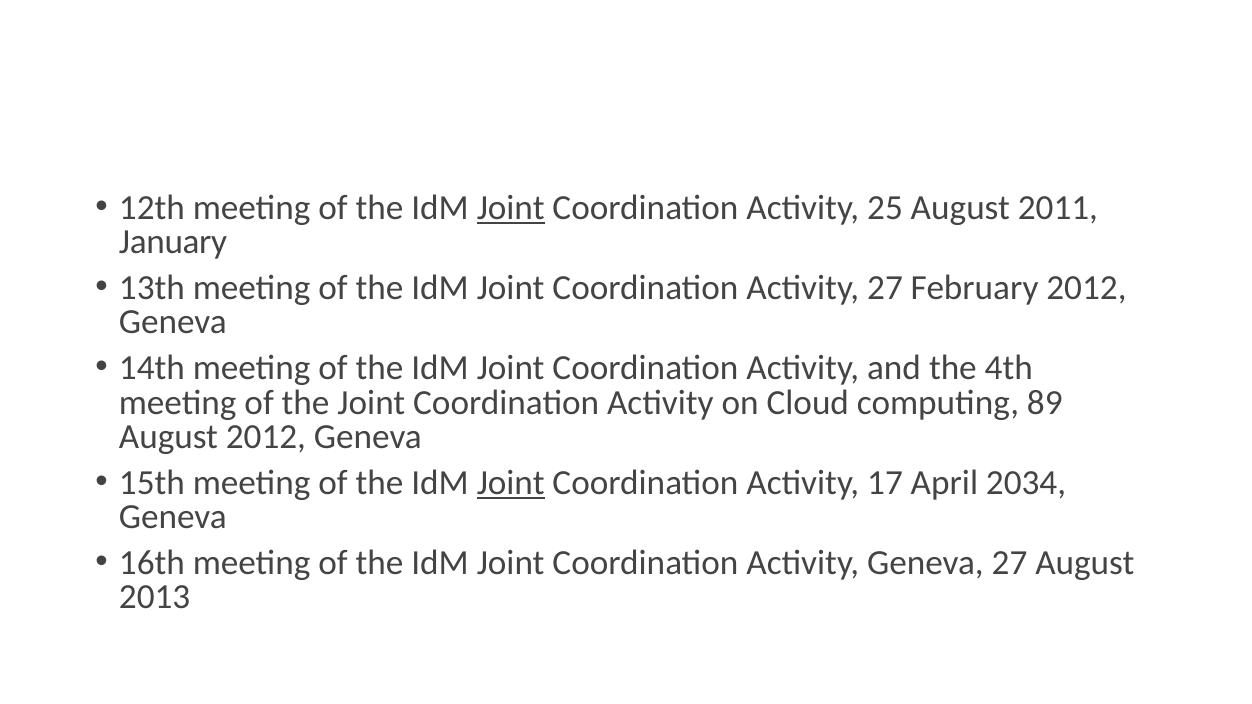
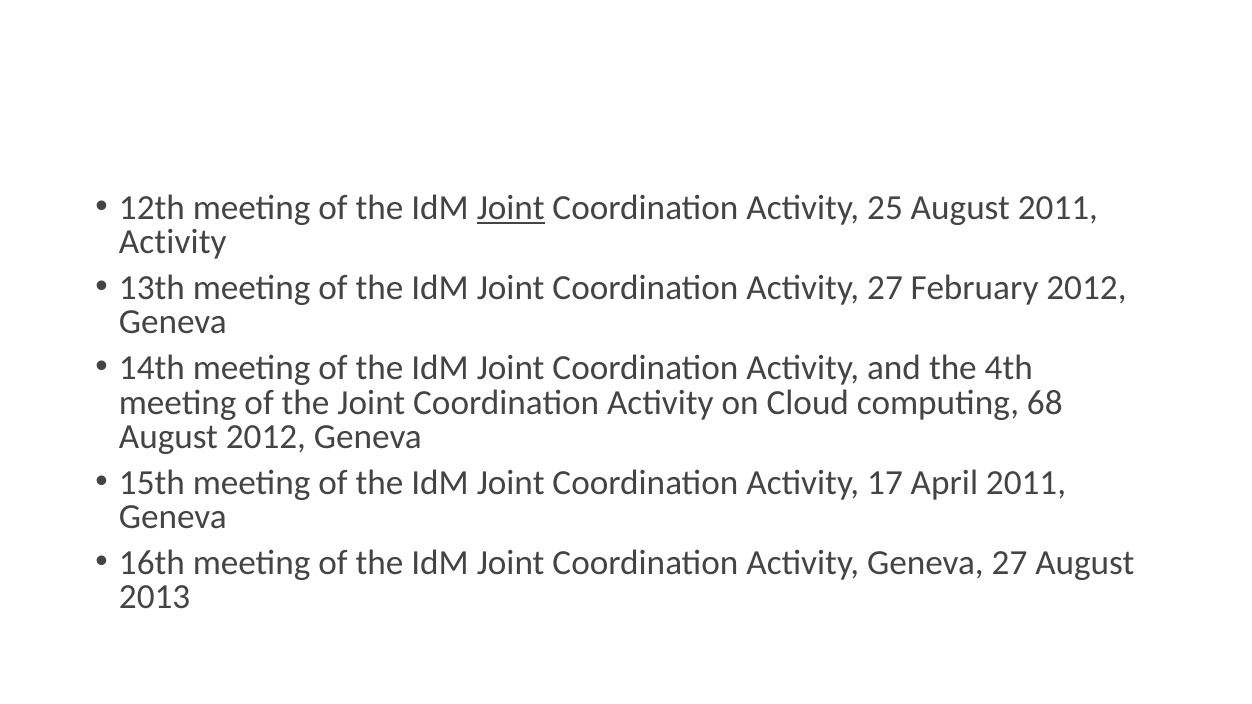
January: January -> Activity (173, 242)
89: 89 -> 68 (1045, 403)
Joint underline: present -> none (511, 483)
April 2034: 2034 -> 2011 (1026, 483)
